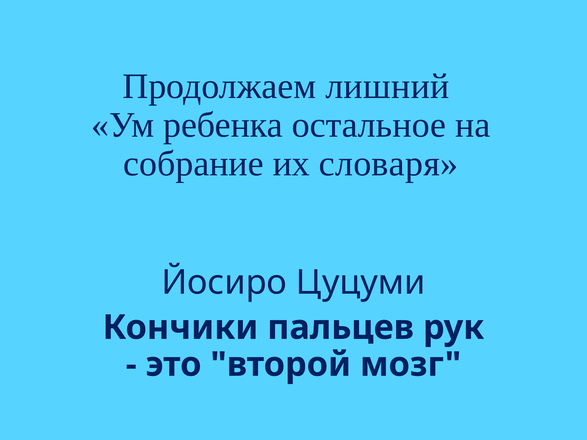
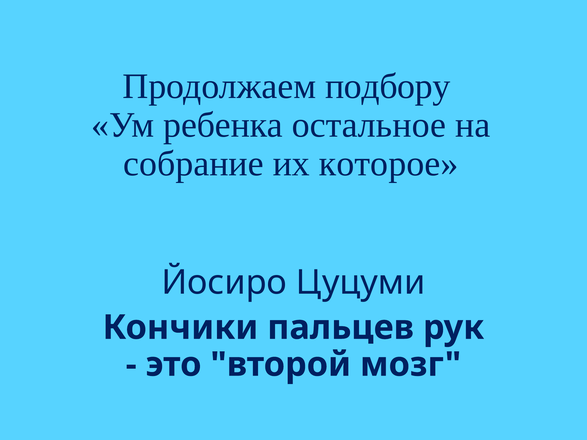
лишний: лишний -> подбору (388, 86)
словаря: словаря -> которое (389, 164)
